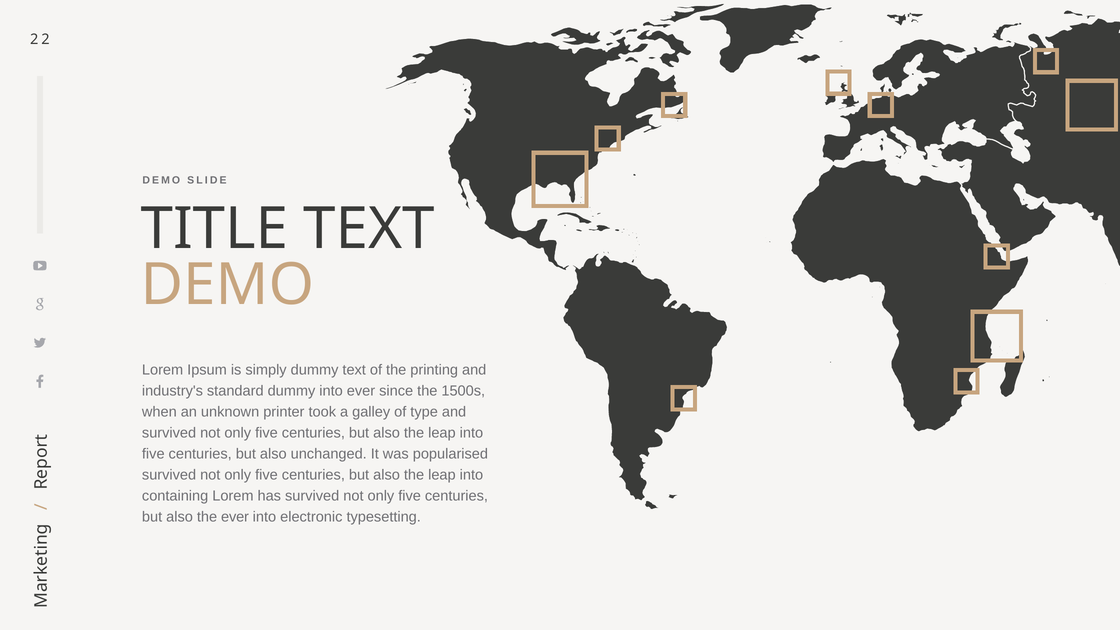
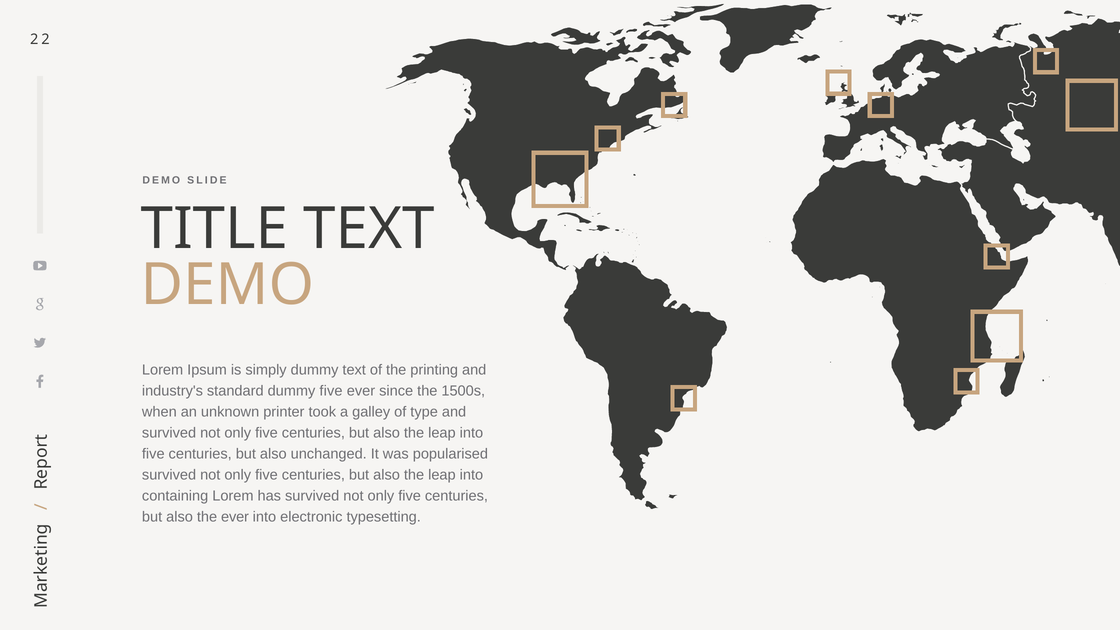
dummy into: into -> five (331, 391)
